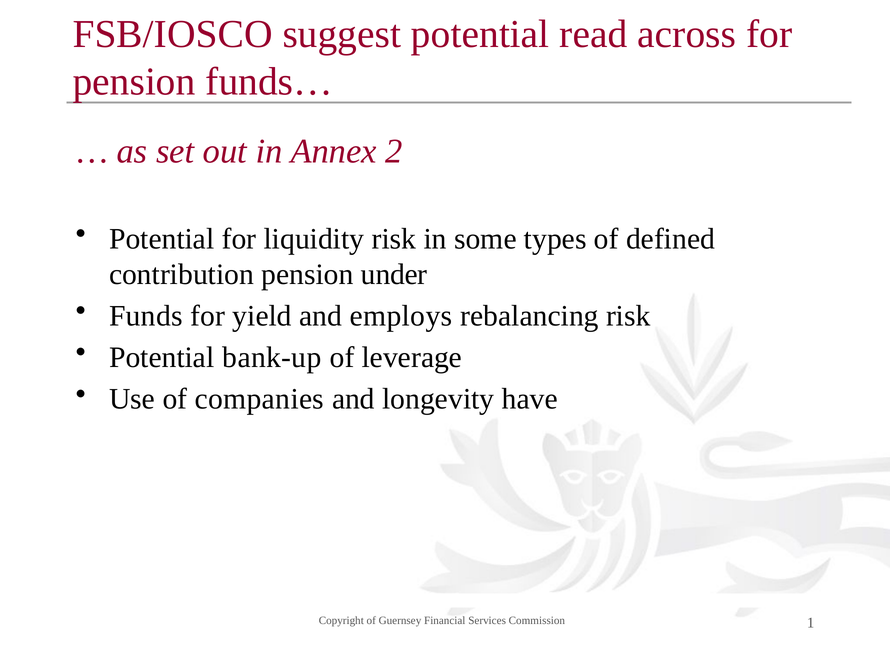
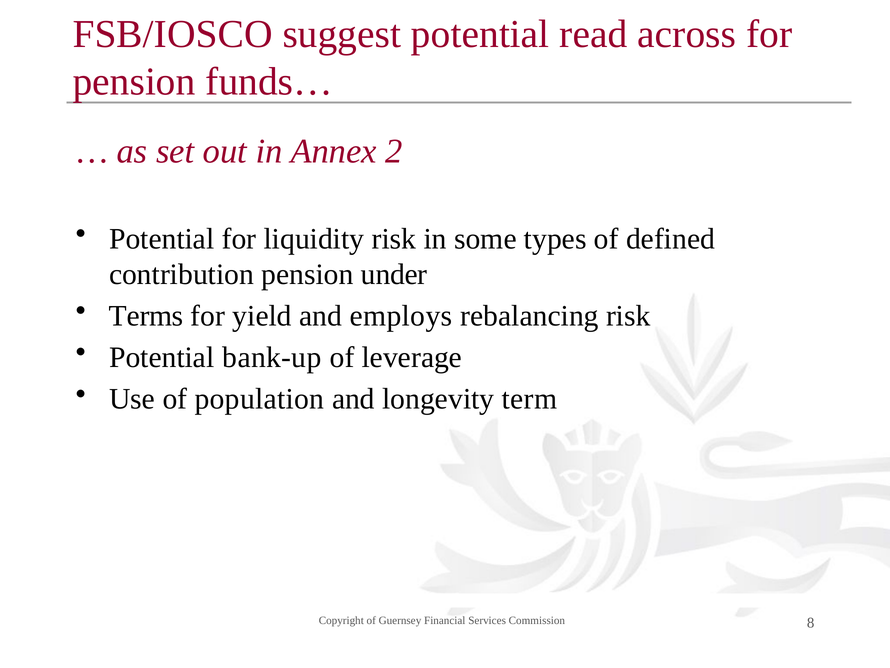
Funds: Funds -> Terms (146, 316)
companies: companies -> population (259, 399)
have: have -> term (530, 399)
1: 1 -> 8 (811, 623)
